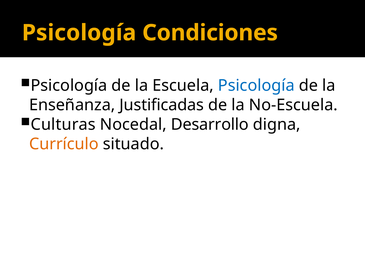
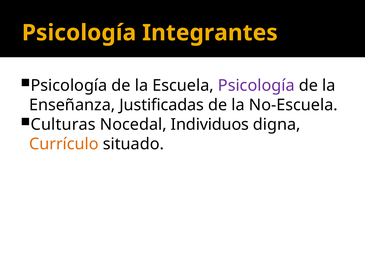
Condiciones: Condiciones -> Integrantes (210, 33)
Psicología colour: blue -> purple (256, 85)
Desarrollo: Desarrollo -> Individuos (210, 124)
